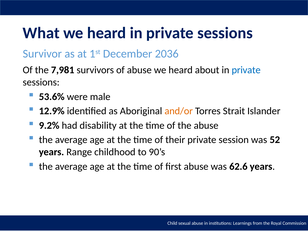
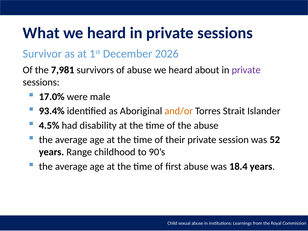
2036: 2036 -> 2026 (167, 54)
private colour: blue -> purple (246, 70)
53.6%: 53.6% -> 17.0% (52, 97)
12.9%: 12.9% -> 93.4% (52, 111)
9.2%: 9.2% -> 4.5% (49, 125)
62.6: 62.6 -> 18.4 (238, 166)
